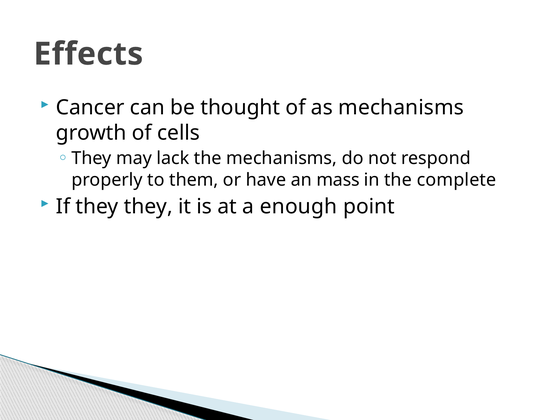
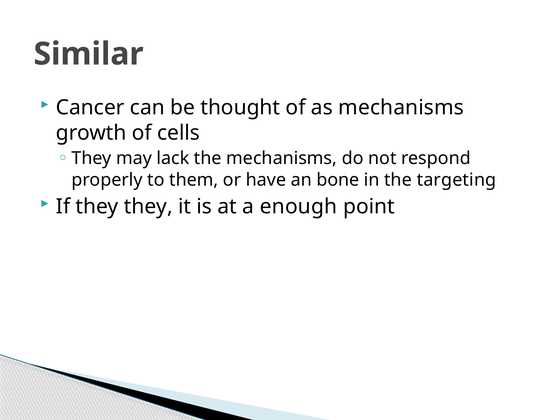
Effects: Effects -> Similar (89, 54)
mass: mass -> bone (338, 180)
complete: complete -> targeting (457, 180)
